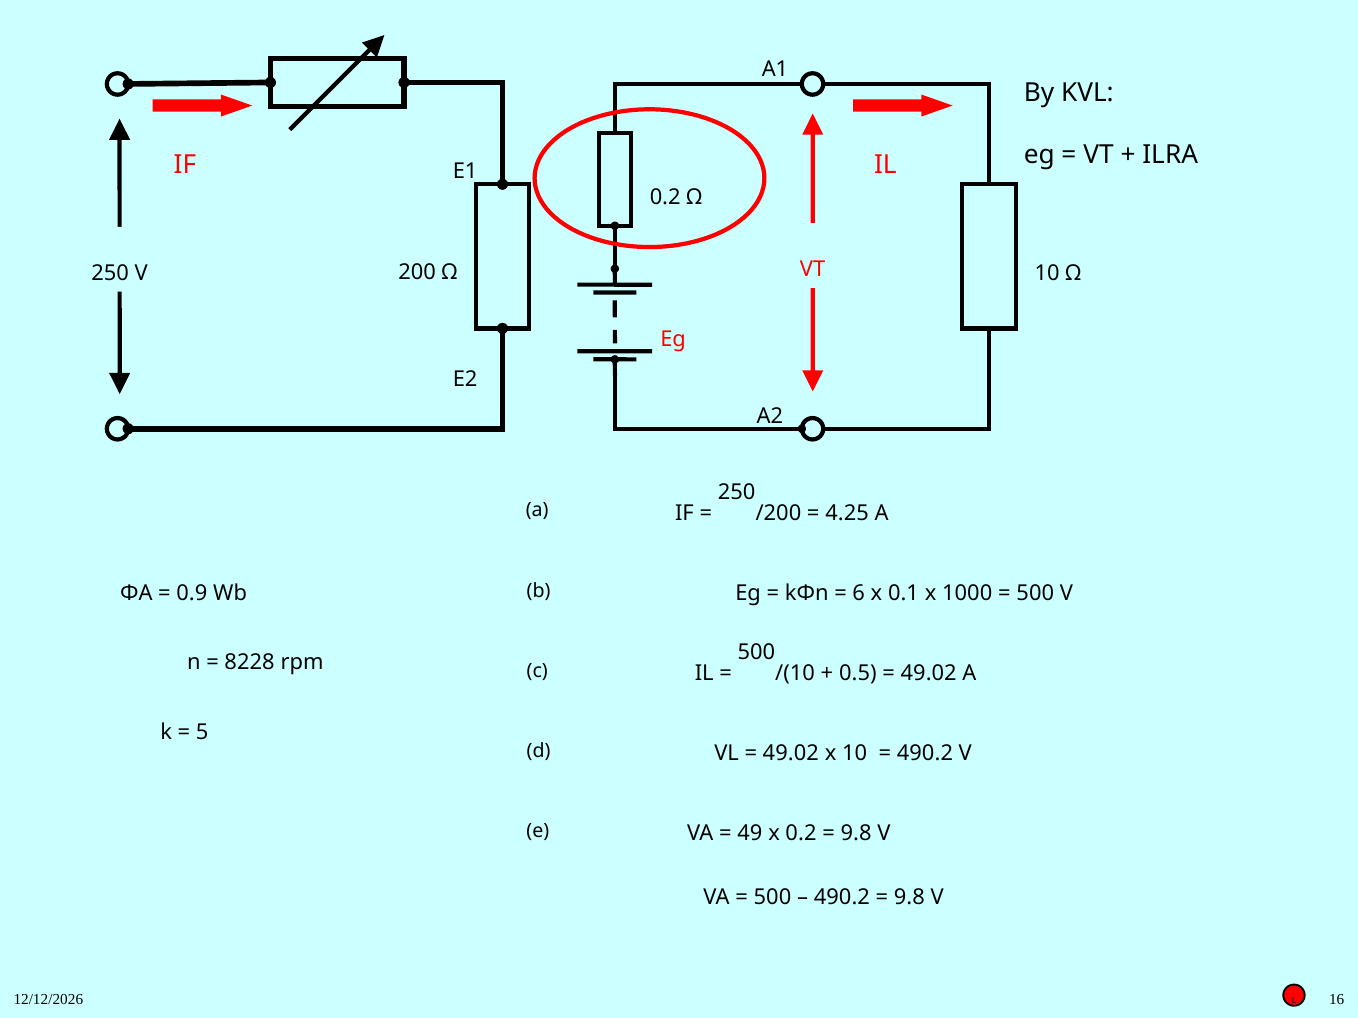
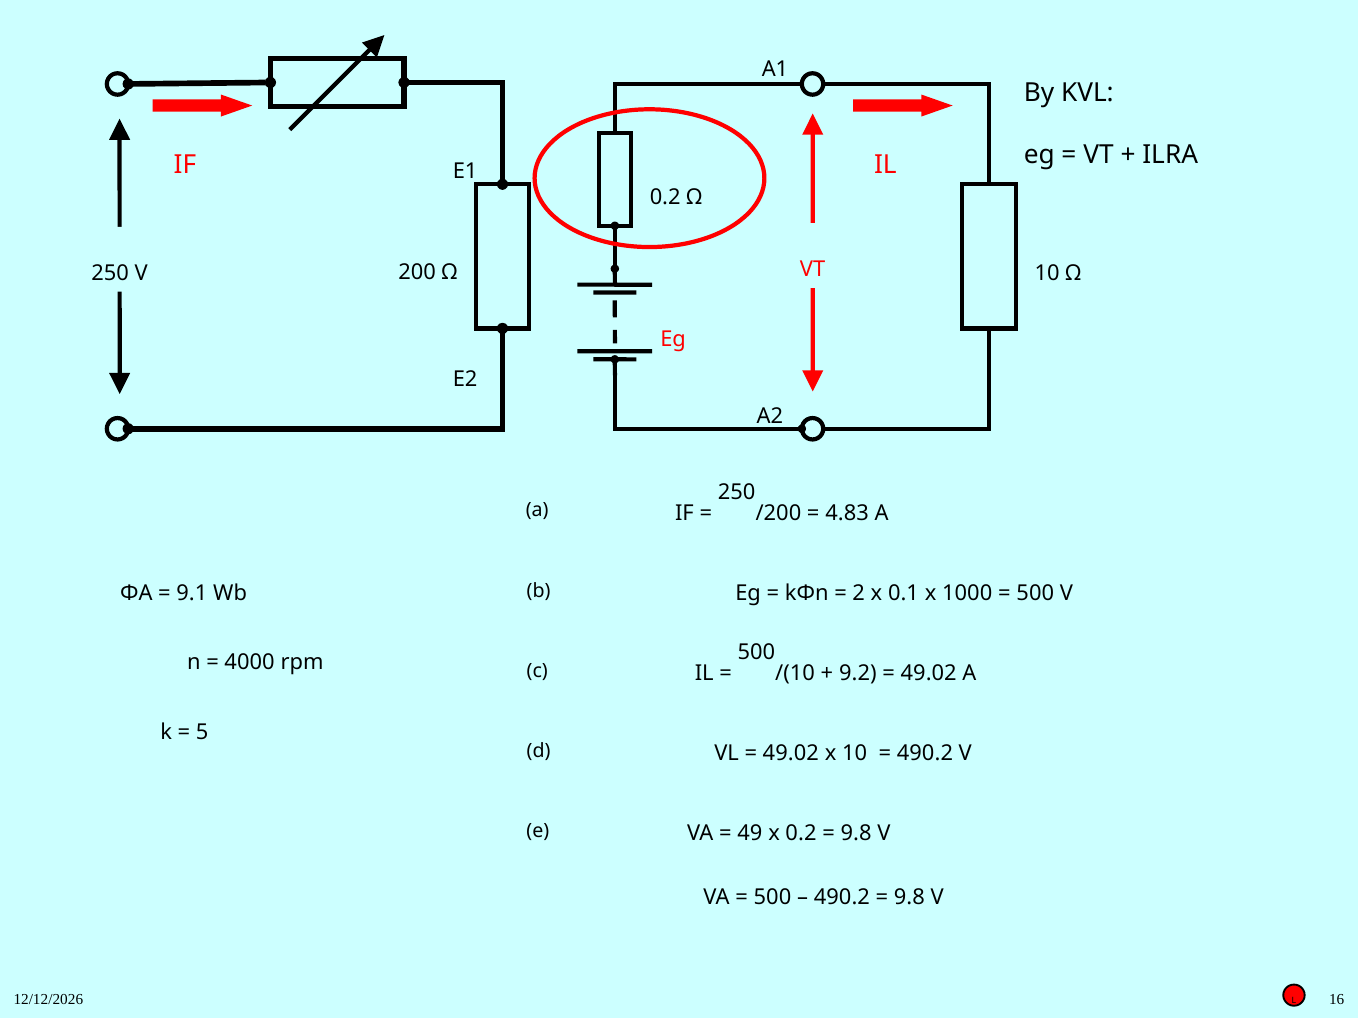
4.25: 4.25 -> 4.83 (847, 513)
0.9: 0.9 -> 9.1 (192, 593)
6: 6 -> 2 (859, 593)
8228: 8228 -> 4000 (250, 663)
0.5: 0.5 -> 9.2 (858, 673)
